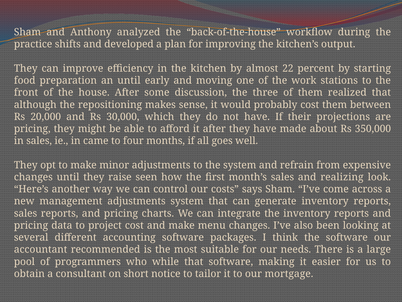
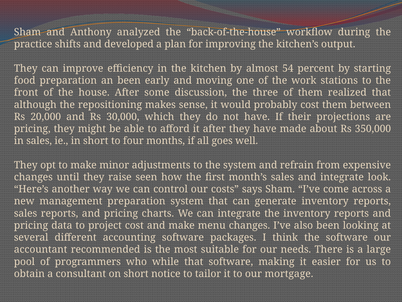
22: 22 -> 54 (288, 68)
an until: until -> been (129, 80)
in came: came -> short (96, 141)
and realizing: realizing -> integrate (342, 177)
management adjustments: adjustments -> preparation (136, 201)
